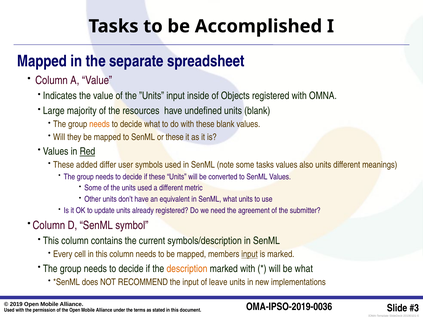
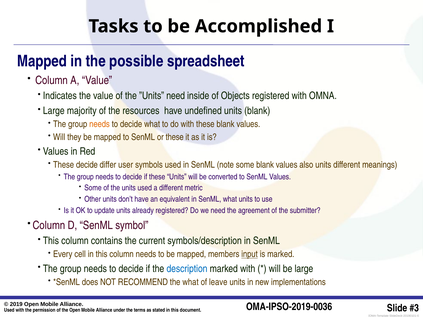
separate: separate -> possible (136, 61)
”Units input: input -> need (176, 96)
Red underline: present -> none (87, 152)
These added: added -> decide (87, 165)
some tasks: tasks -> blank (265, 165)
description colour: orange -> blue (187, 269)
be what: what -> large (304, 269)
the input: input -> what (191, 282)
